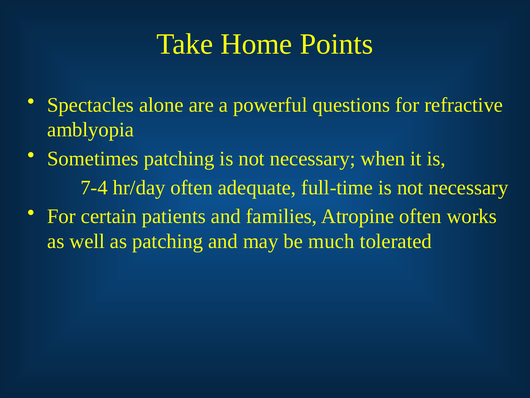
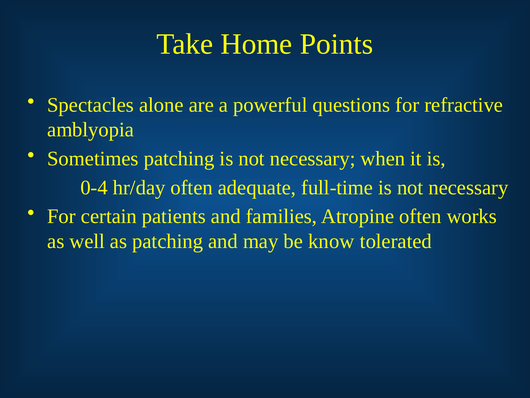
7-4: 7-4 -> 0-4 (94, 187)
much: much -> know (331, 241)
